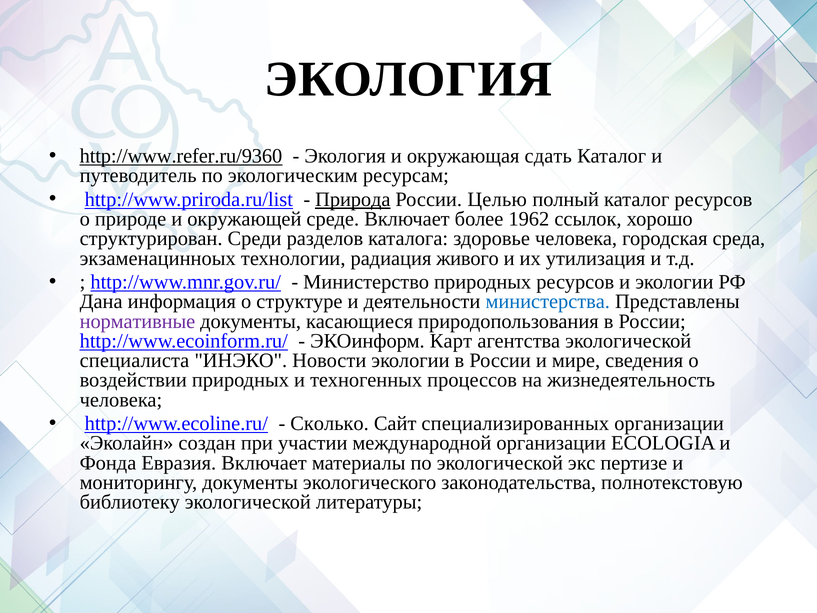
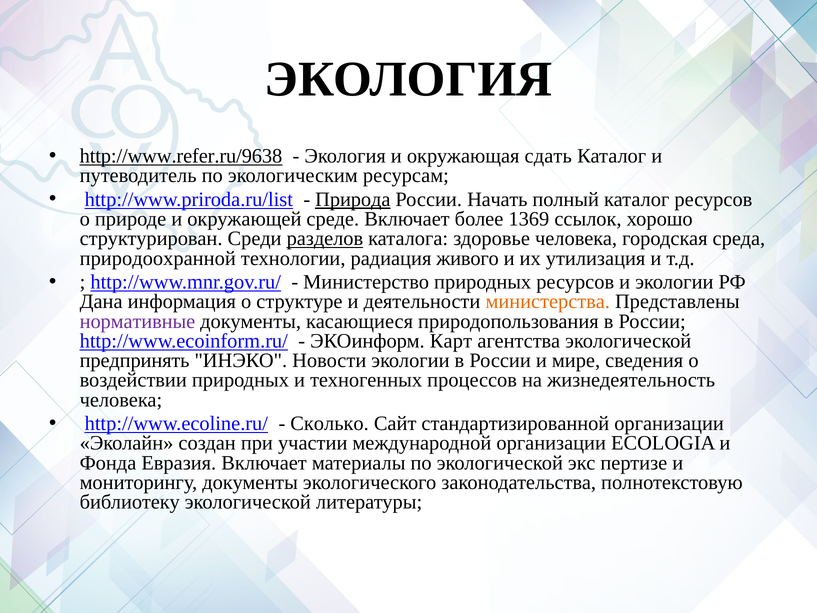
http://www.refer.ru/9360: http://www.refer.ru/9360 -> http://www.refer.ru/9638 (181, 156)
Целью: Целью -> Начать (497, 199)
1962: 1962 -> 1369 (529, 219)
разделов underline: none -> present (325, 239)
экзаменацинноых: экзаменацинноых -> природоохранной (158, 258)
министерства colour: blue -> orange (548, 302)
специалиста: специалиста -> предпринять (135, 360)
специализированных: специализированных -> стандартизированной (515, 423)
